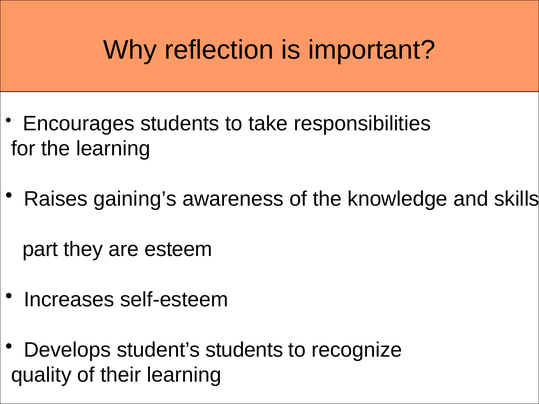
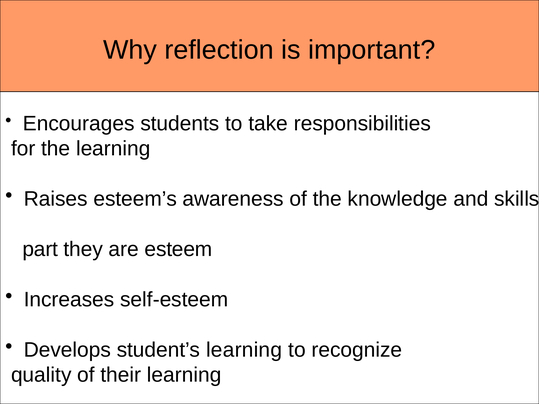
gaining’s: gaining’s -> esteem’s (135, 199)
student’s students: students -> learning (244, 350)
